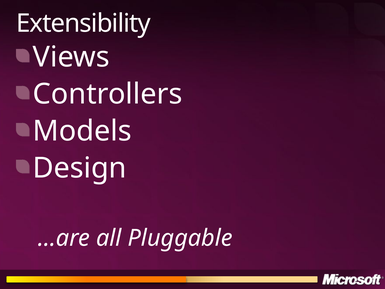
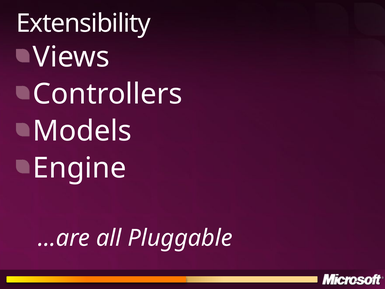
Design: Design -> Engine (80, 168)
